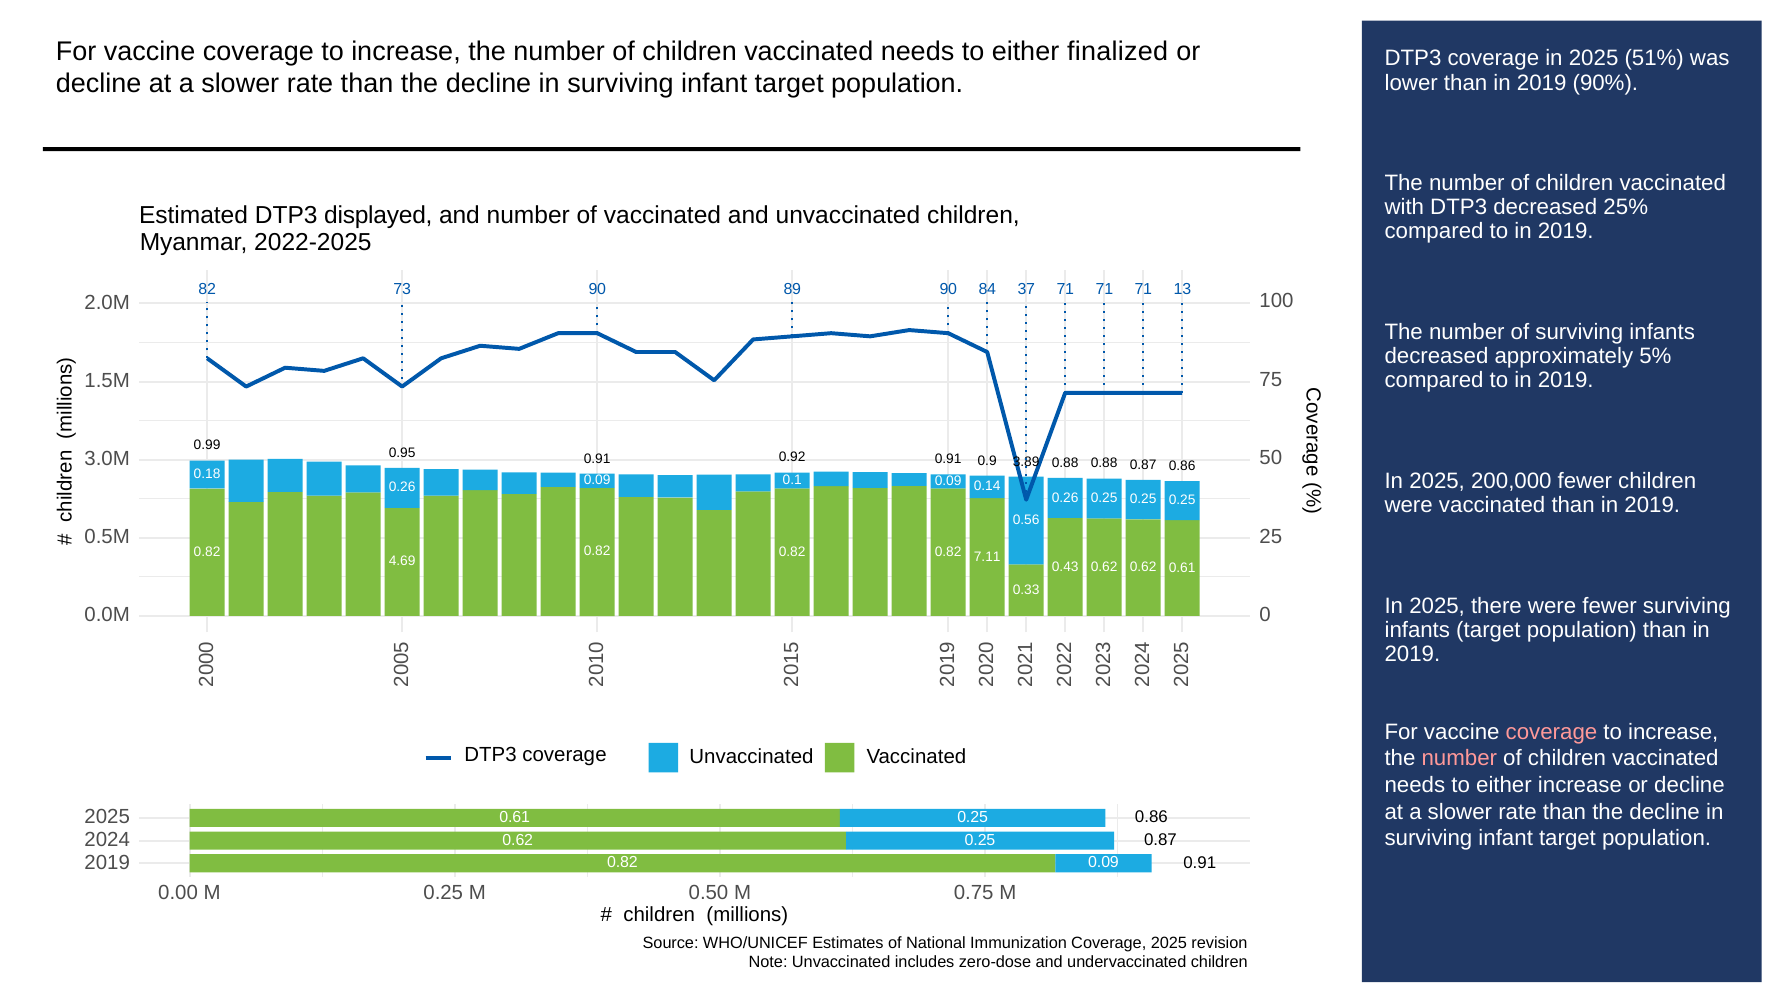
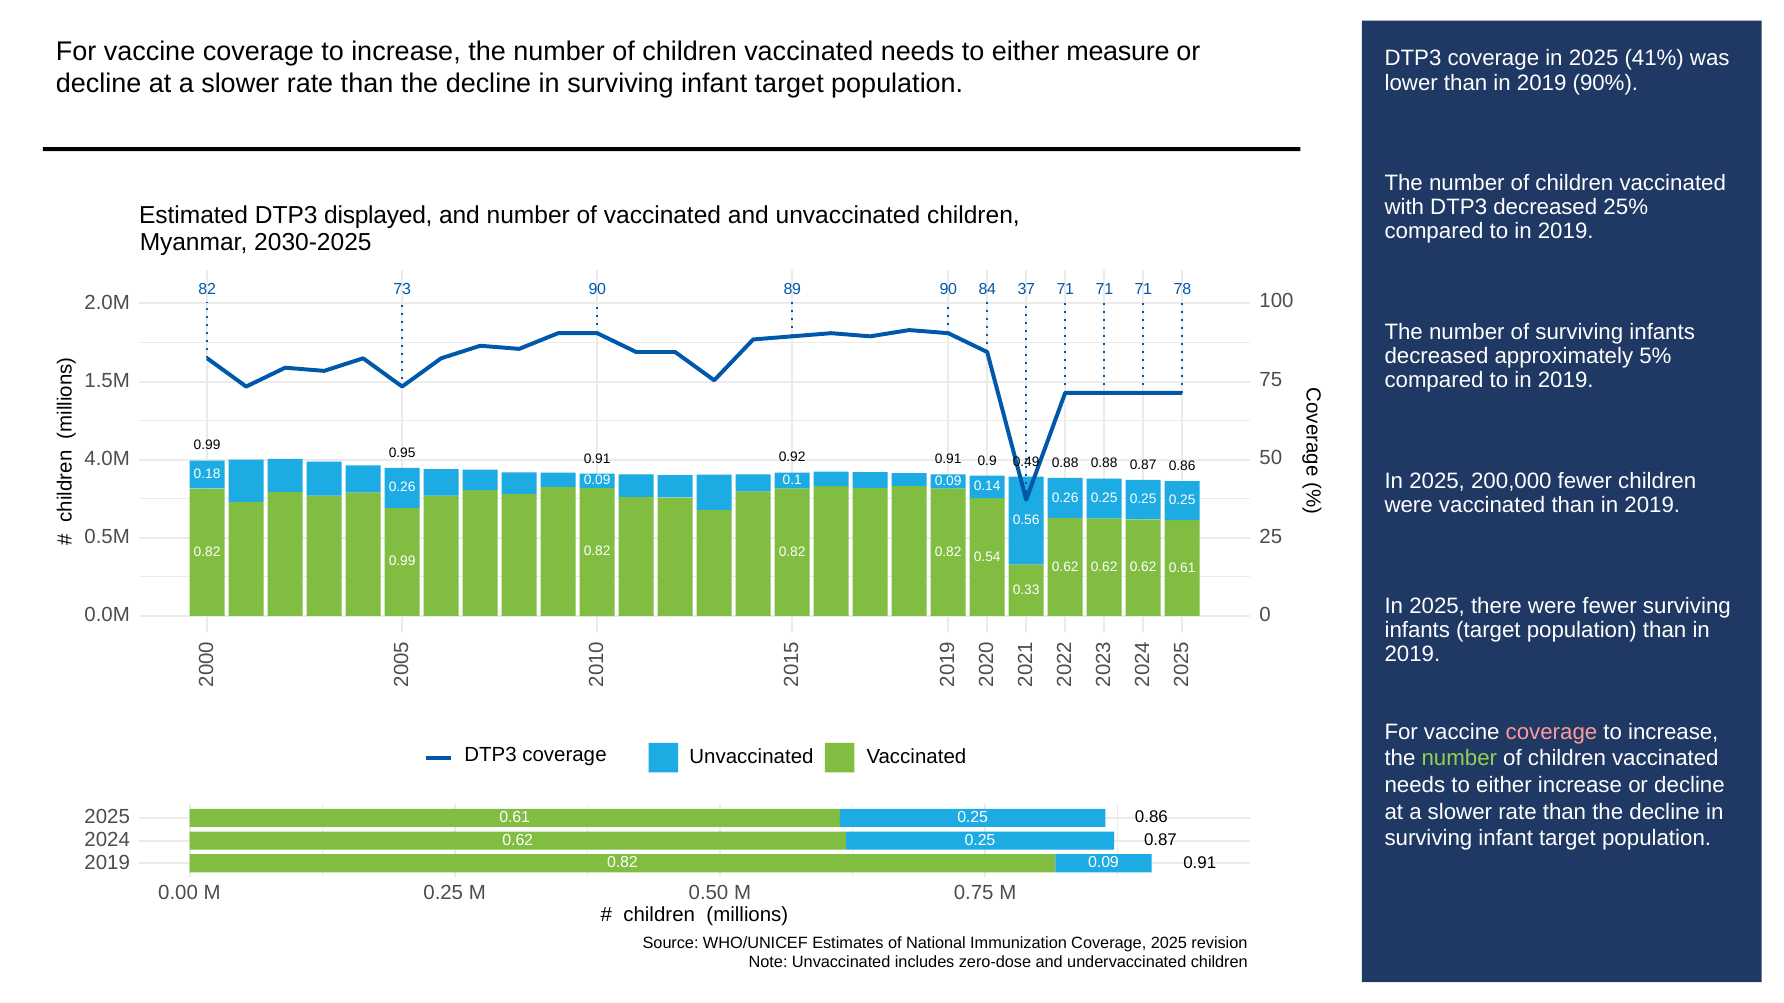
finalized: finalized -> measure (1118, 51)
51%: 51% -> 41% (1654, 59)
2022-2025: 2022-2025 -> 2030-2025 (313, 242)
13: 13 -> 78 (1182, 289)
3.89: 3.89 -> 0.49 (1026, 462)
3.0M: 3.0M -> 4.0M (107, 459)
7.11: 7.11 -> 0.54 (987, 557)
4.69: 4.69 -> 0.99 (402, 562)
0.43: 0.43 -> 0.62 (1065, 567)
number colour: pink -> light green (1459, 759)
